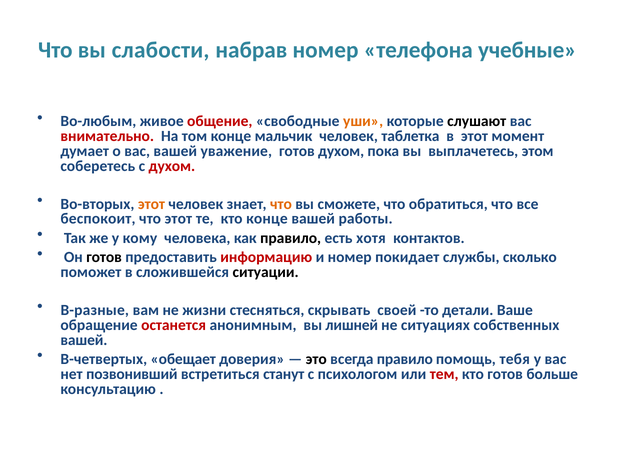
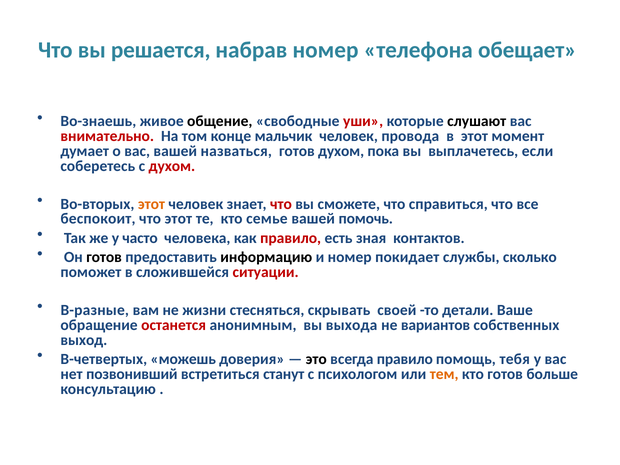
слабости: слабости -> решается (161, 50)
учебные: учебные -> обещает (527, 50)
Во-любым: Во-любым -> Во-знаешь (98, 121)
общение colour: red -> black (220, 121)
уши colour: orange -> red (363, 121)
таблетка: таблетка -> провода (410, 136)
уважение: уважение -> назваться (236, 151)
этом: этом -> если (538, 151)
что colour: orange -> red (281, 204)
обратиться: обратиться -> справиться (448, 204)
кто конце: конце -> семье (267, 219)
работы: работы -> помочь (366, 219)
кому: кому -> часто (140, 238)
правило colour: black -> red (291, 238)
хотя: хотя -> зная (371, 238)
информацию colour: red -> black (266, 257)
ситуации colour: black -> red (266, 272)
лишней: лишней -> выхода (352, 325)
ситуациях: ситуациях -> вариантов (436, 325)
вашей: вашей -> выход (84, 340)
обещает: обещает -> можешь (183, 359)
тем colour: red -> orange (444, 374)
